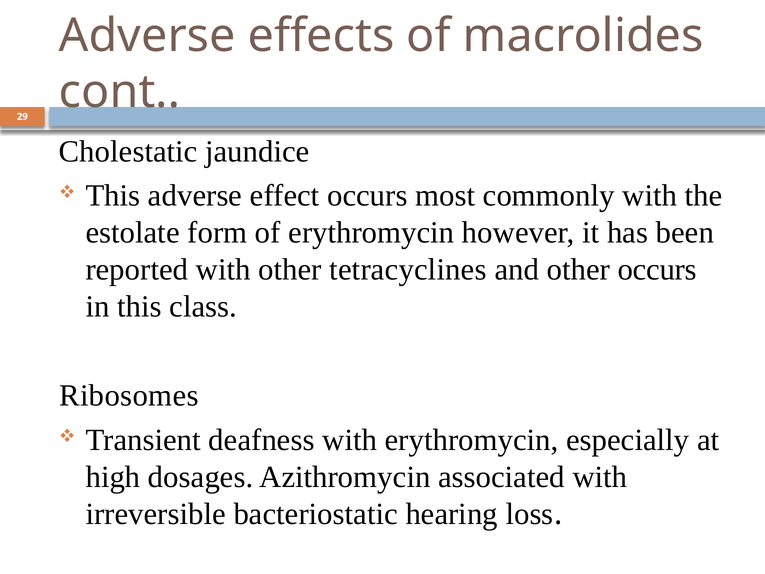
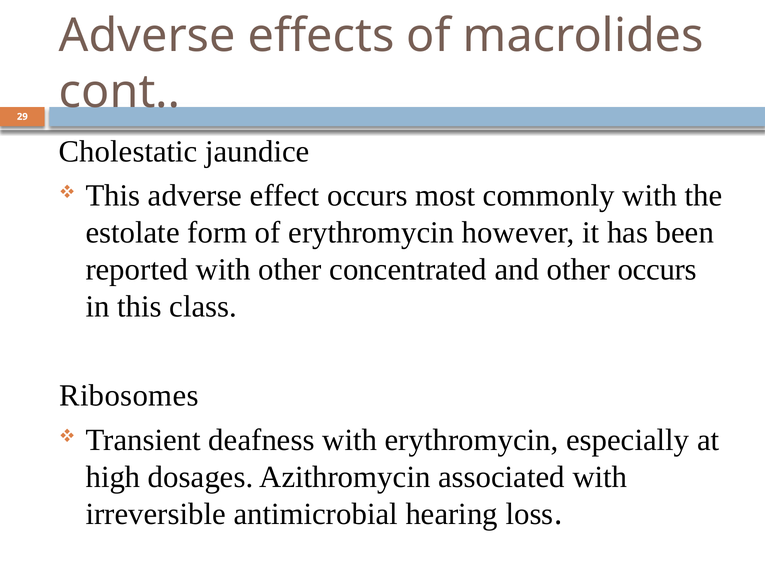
tetracyclines: tetracyclines -> concentrated (408, 270)
bacteriostatic: bacteriostatic -> antimicrobial (316, 514)
